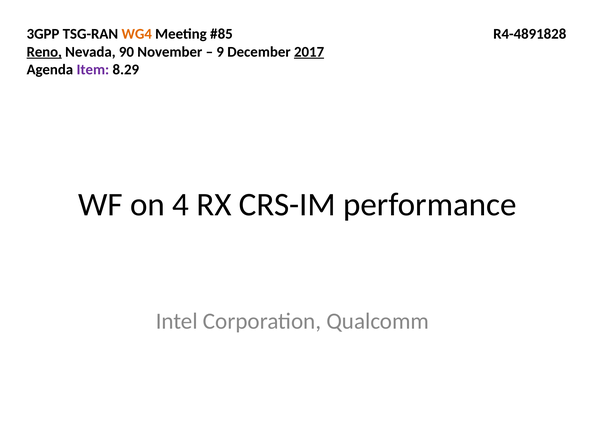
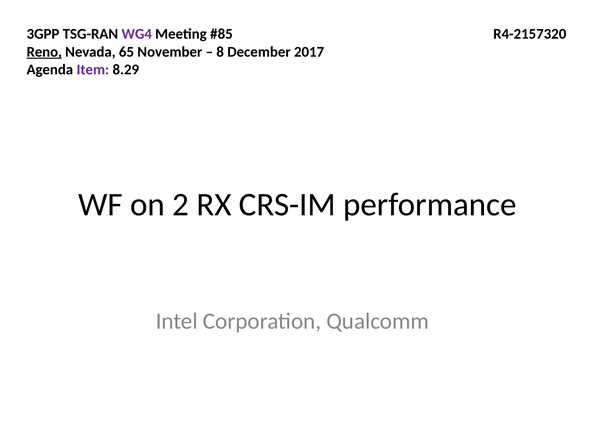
WG4 colour: orange -> purple (137, 34)
R4-4891828: R4-4891828 -> R4-2157320 (530, 34)
90: 90 -> 65 (126, 52)
9: 9 -> 8 (220, 52)
2017 underline: present -> none (309, 52)
4: 4 -> 2 (181, 205)
